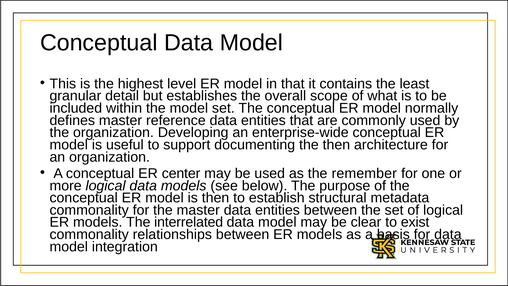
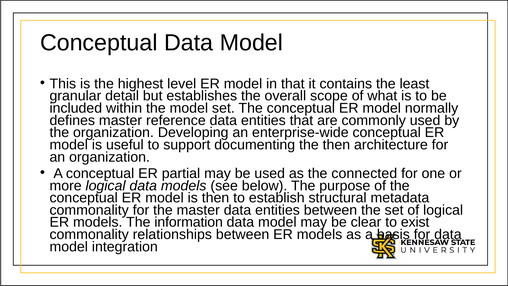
center: center -> partial (181, 173)
remember: remember -> connected (364, 173)
interrelated: interrelated -> information (189, 222)
